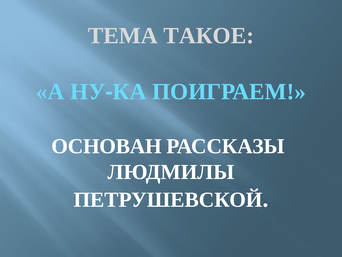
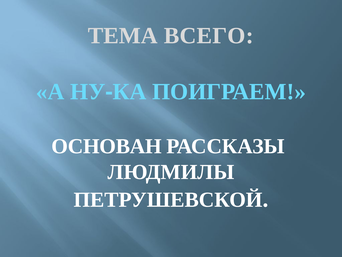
ТАКОЕ: ТАКОЕ -> ВСЕГО (209, 36)
